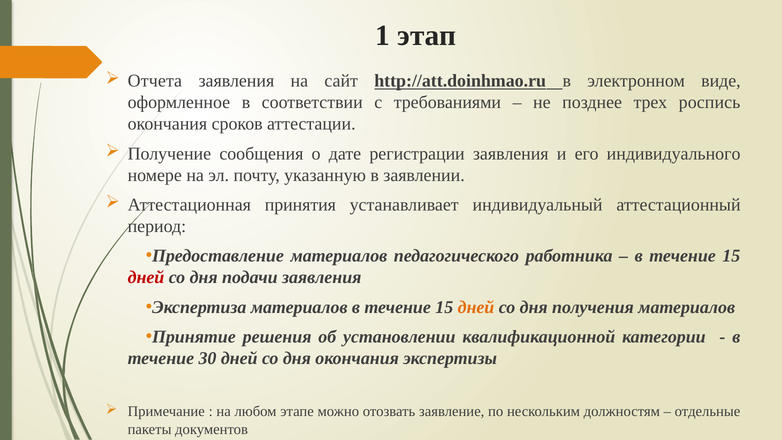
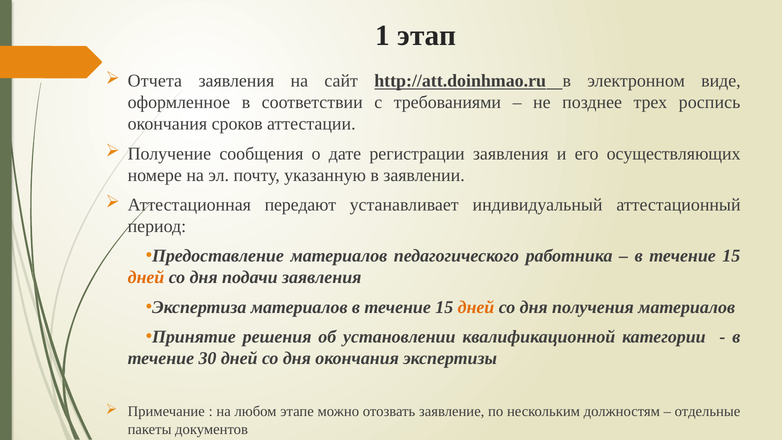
индивидуального: индивидуального -> осуществляющих (674, 154)
принятия: принятия -> передают (300, 205)
дней colour: red -> orange (146, 277)
